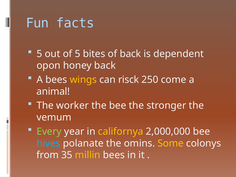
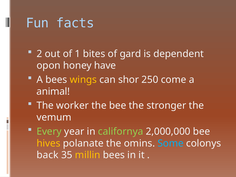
5: 5 -> 2 (39, 54)
of 5: 5 -> 1 (78, 54)
of back: back -> gard (130, 54)
honey back: back -> have (105, 66)
risck: risck -> shor (129, 80)
californya colour: yellow -> light green (121, 131)
hives colour: light blue -> yellow (48, 143)
Some colour: yellow -> light blue (171, 143)
from: from -> back (48, 155)
